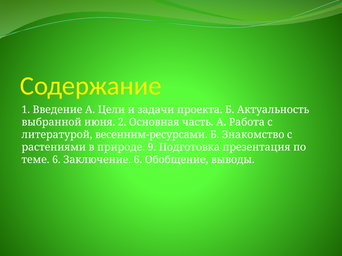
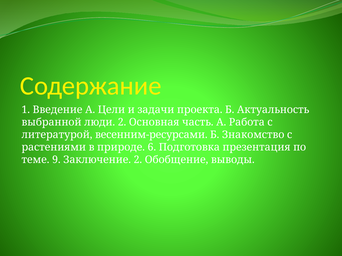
июня: июня -> люди (100, 122)
9: 9 -> 6 (152, 147)
теме 6: 6 -> 9 (56, 160)
Заключение 6: 6 -> 2 (138, 160)
